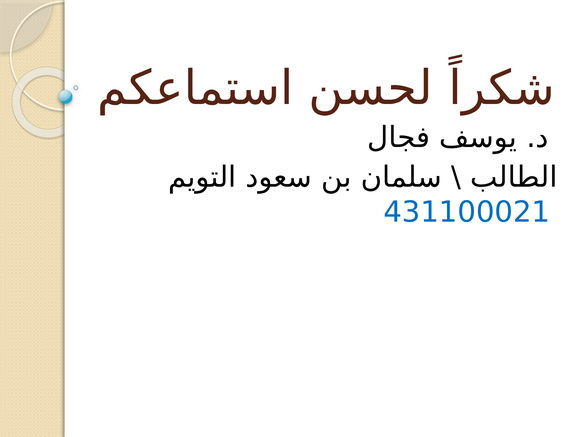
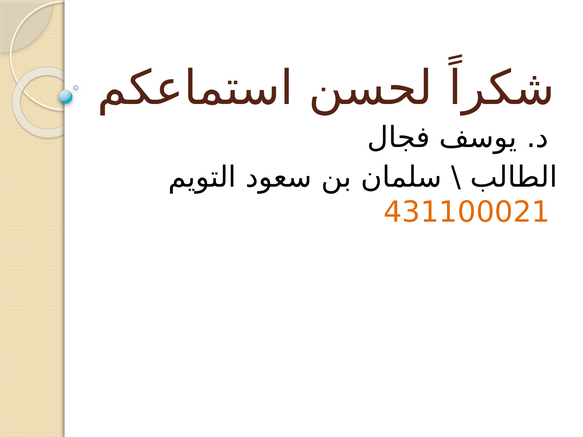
431100021 colour: blue -> orange (467, 212)
